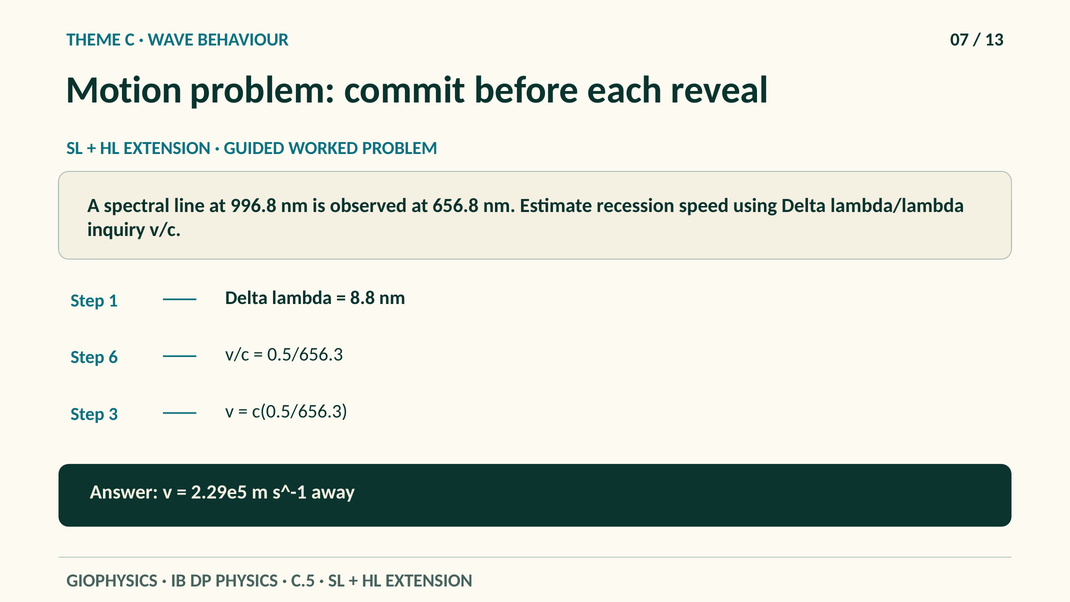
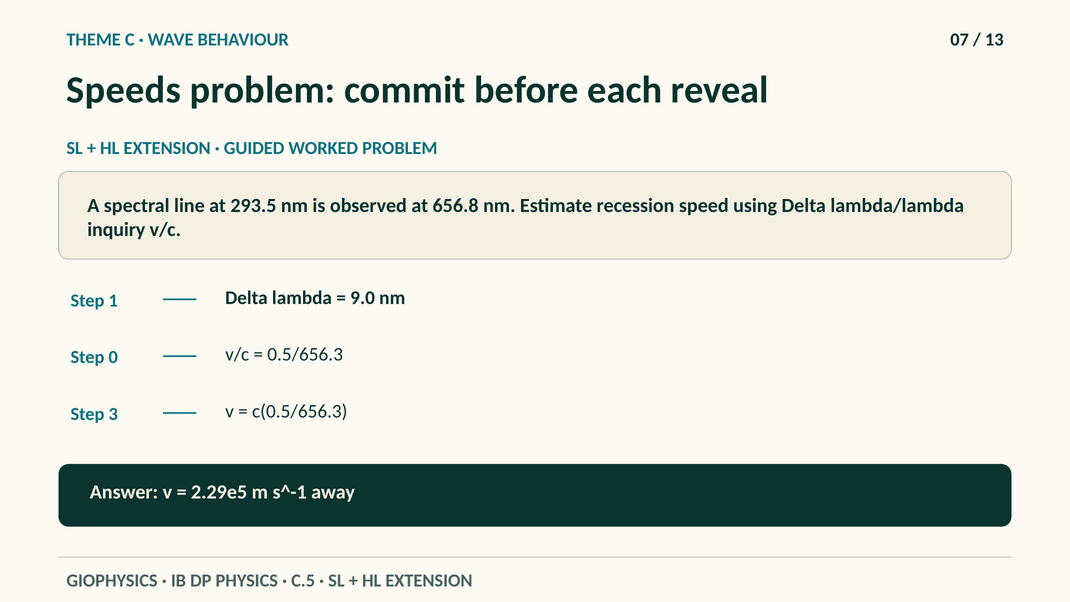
Motion: Motion -> Speeds (124, 90)
996.8: 996.8 -> 293.5 (253, 205)
8.8: 8.8 -> 9.0 (363, 298)
6: 6 -> 0 (113, 357)
